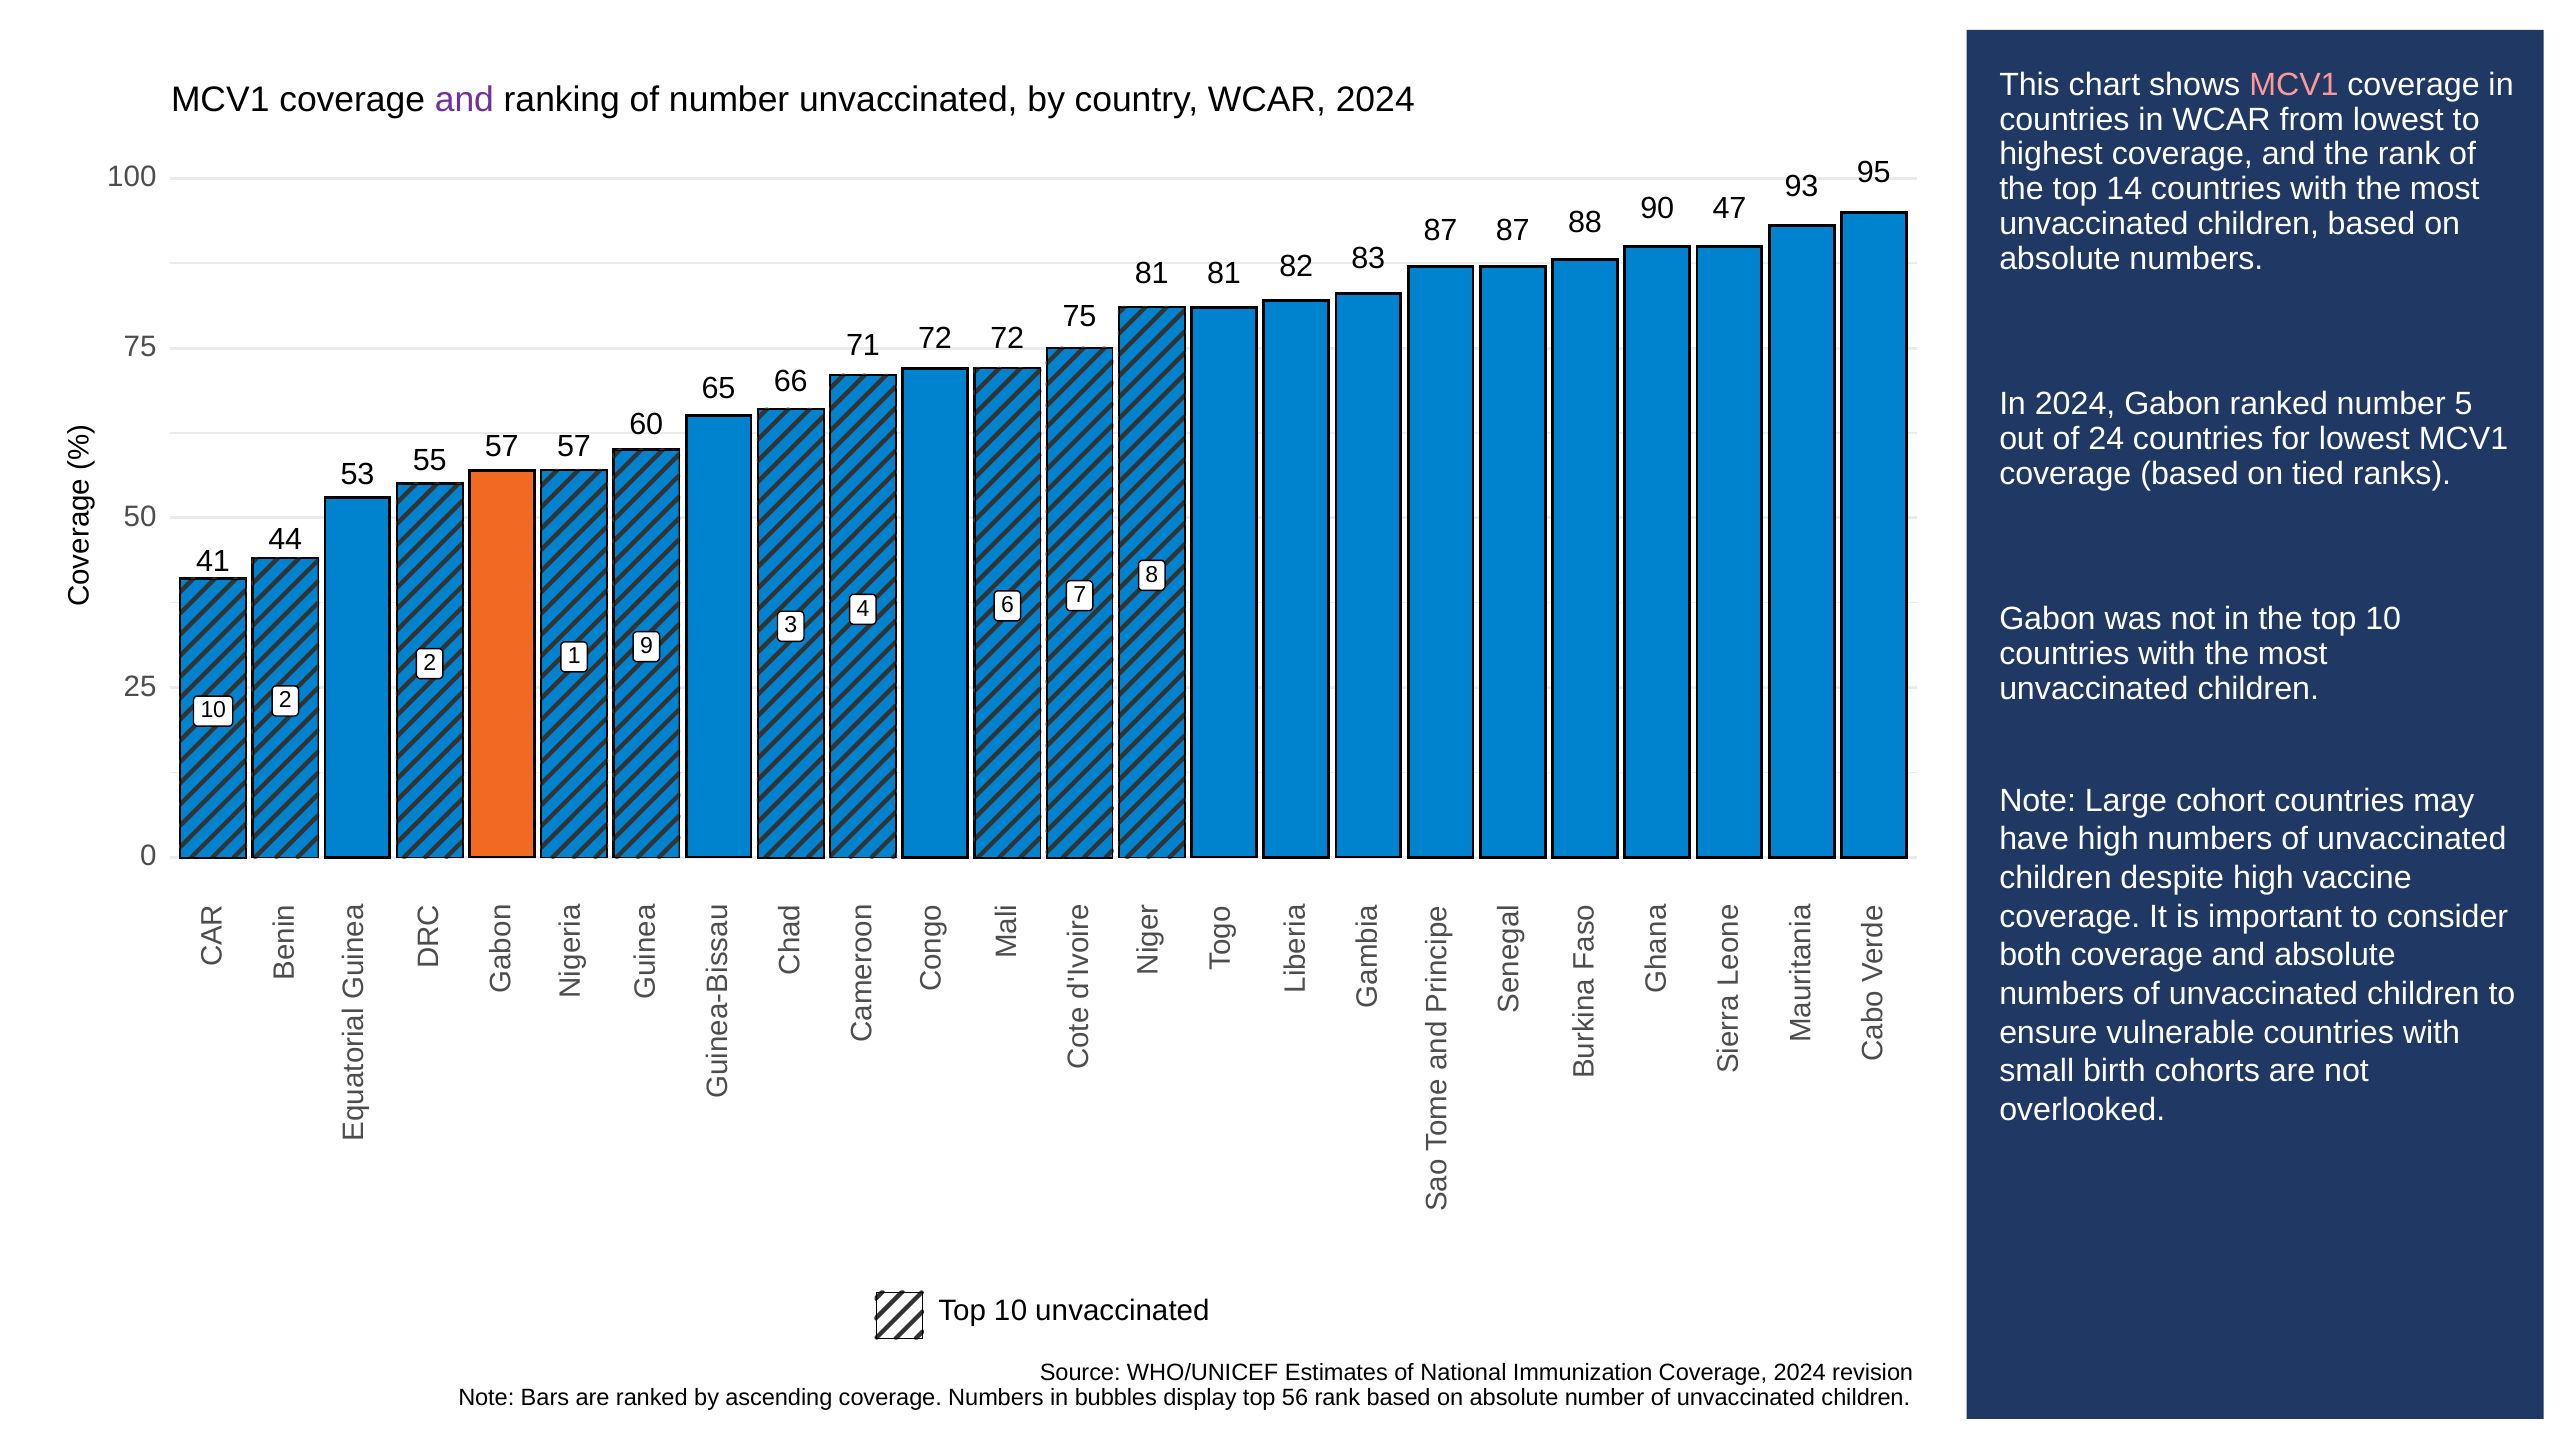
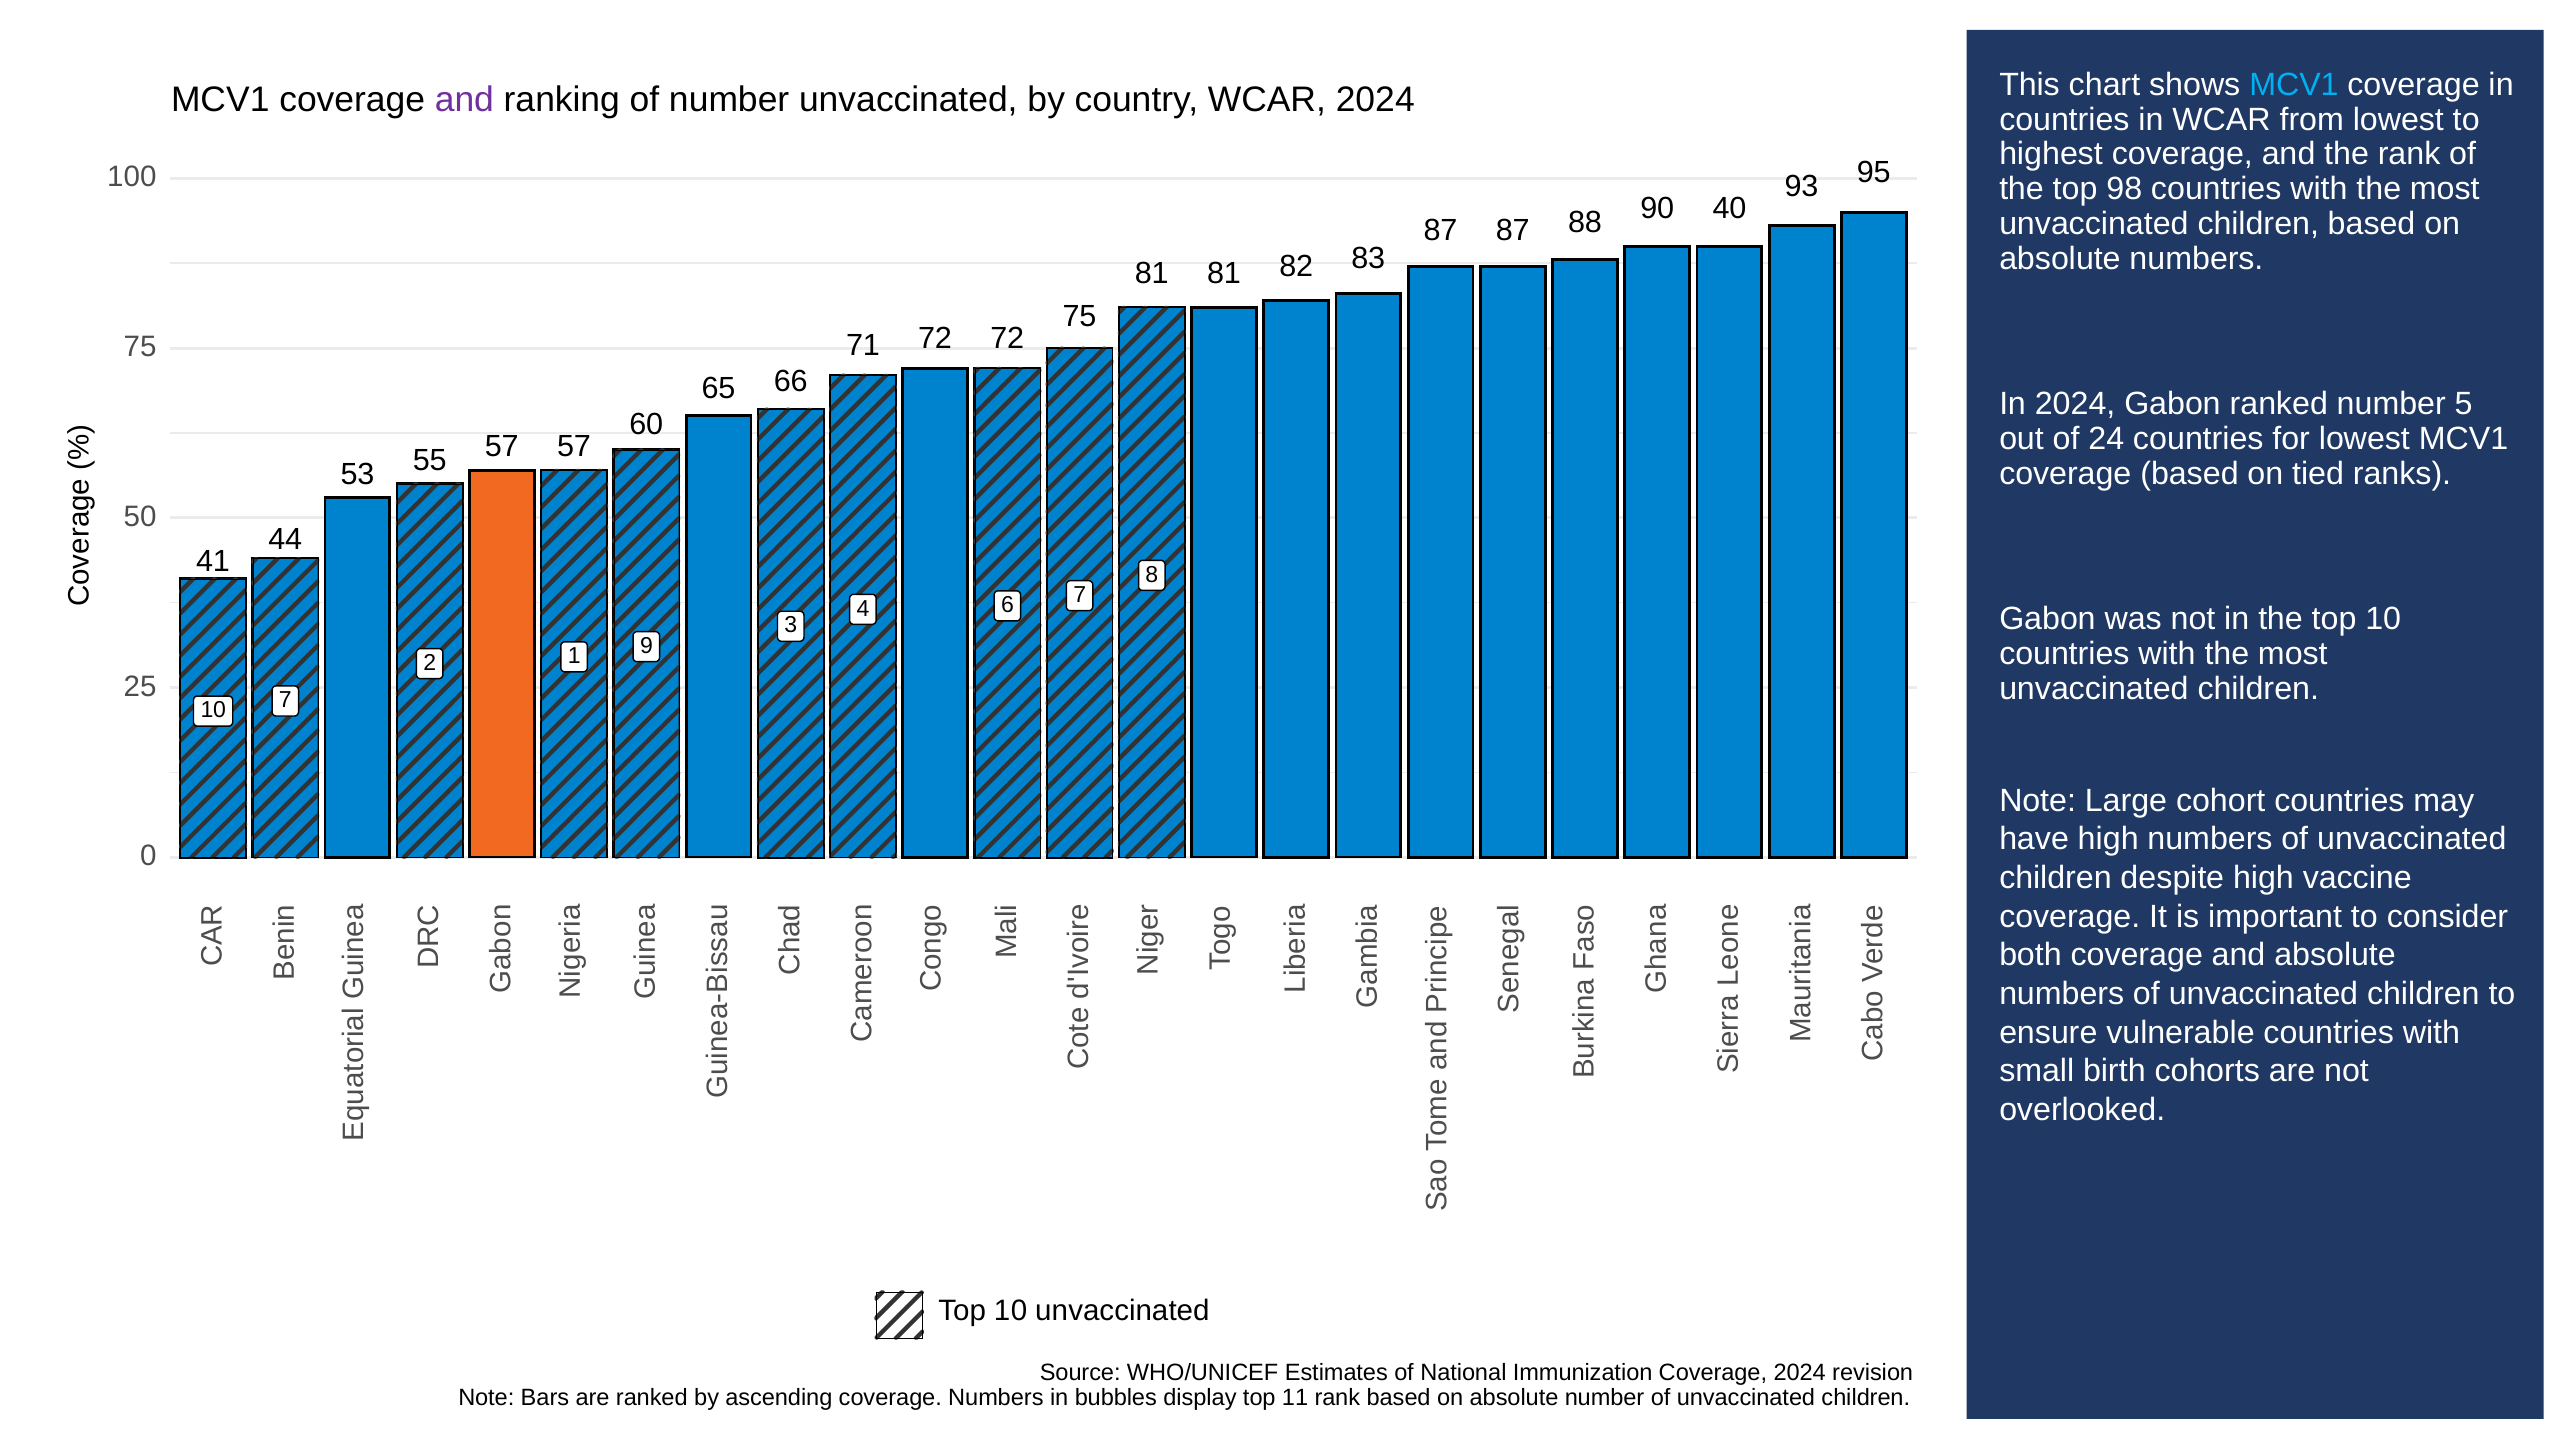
MCV1 colour: pink -> light blue (2294, 85)
14: 14 -> 98 (2124, 189)
47: 47 -> 40 (1729, 208)
10 2: 2 -> 7 (285, 700)
56: 56 -> 11 (1295, 1398)
